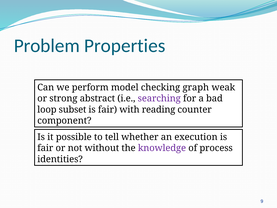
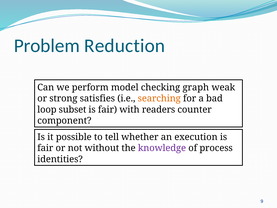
Properties: Properties -> Reduction (125, 46)
abstract: abstract -> satisfies (97, 98)
searching colour: purple -> orange (159, 98)
reading: reading -> readers (159, 109)
